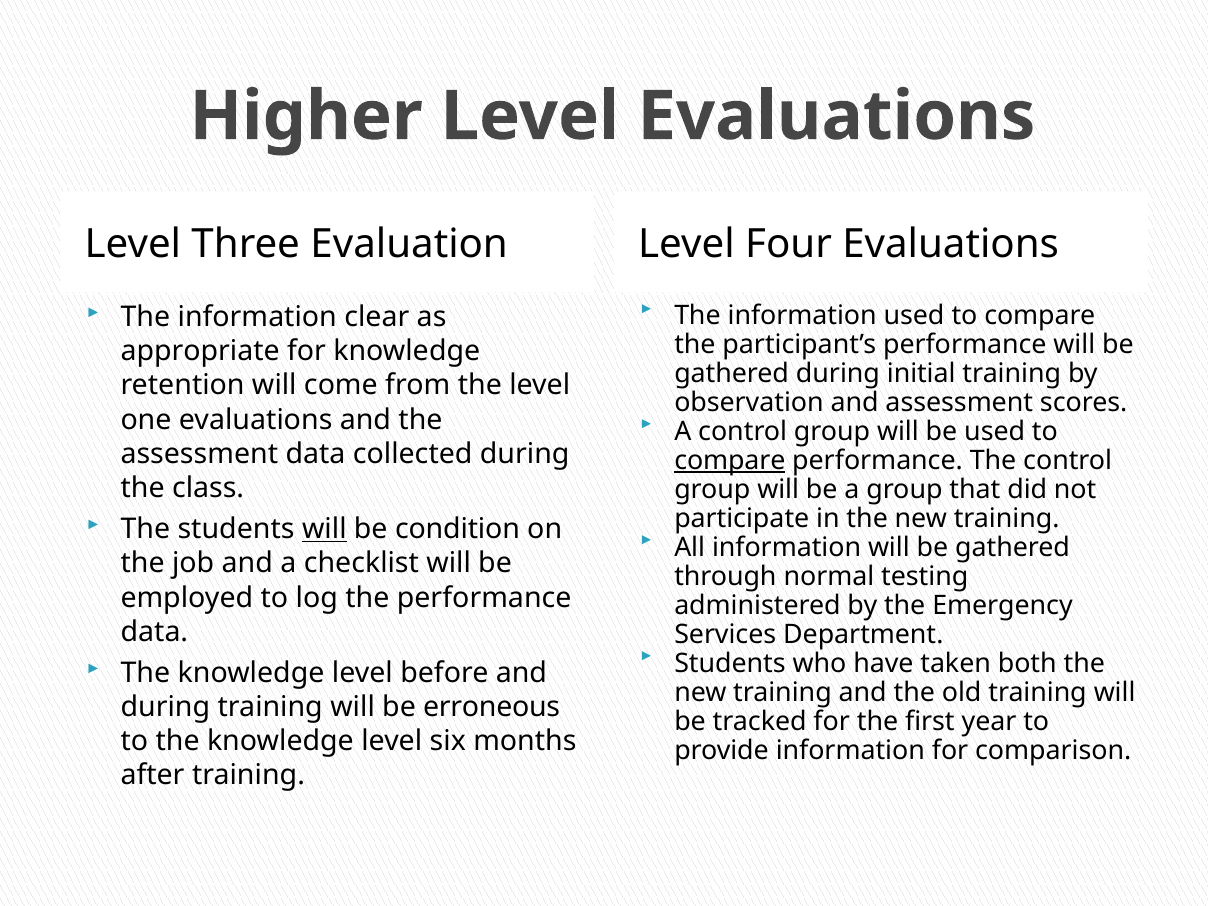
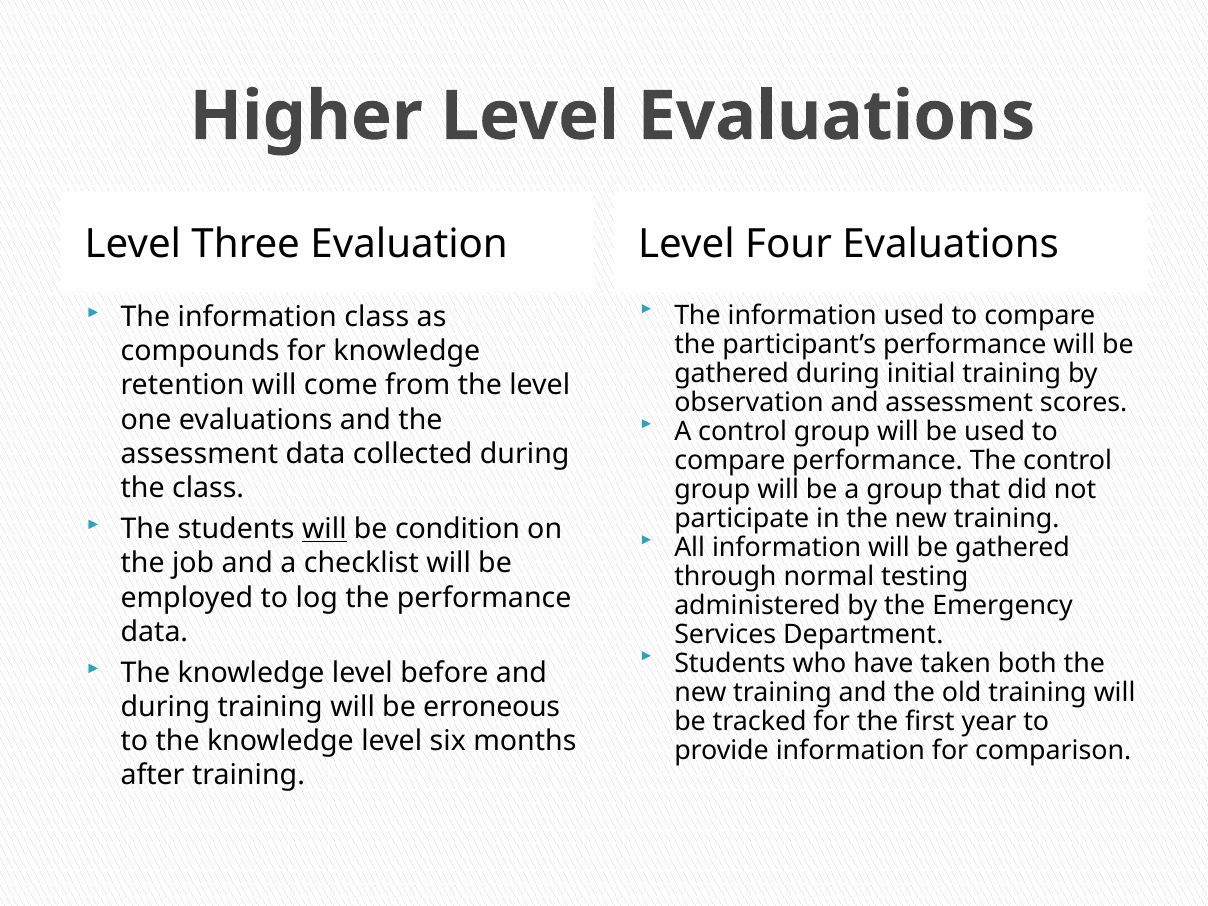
information clear: clear -> class (377, 317)
appropriate: appropriate -> compounds (200, 351)
compare underline: present -> none (730, 461)
